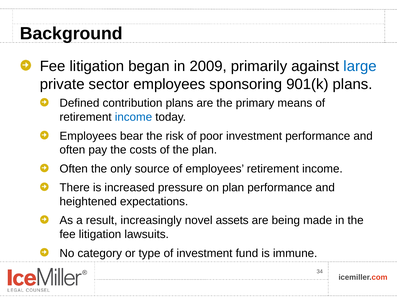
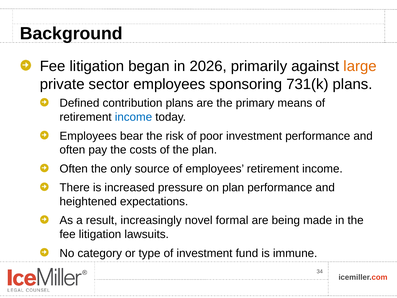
2009: 2009 -> 2026 (208, 66)
large colour: blue -> orange (360, 66)
901(k: 901(k -> 731(k (307, 84)
assets: assets -> formal (232, 220)
